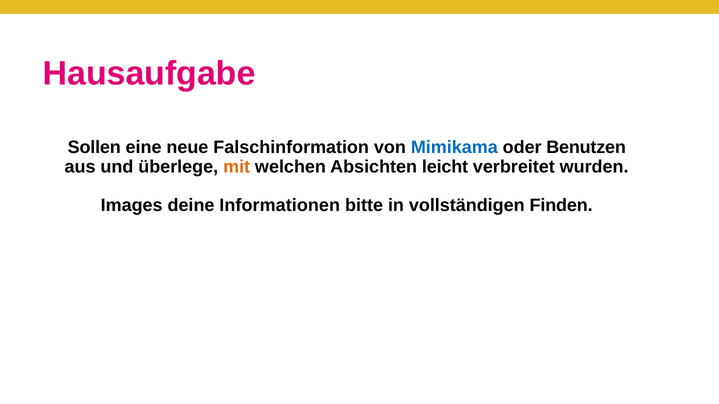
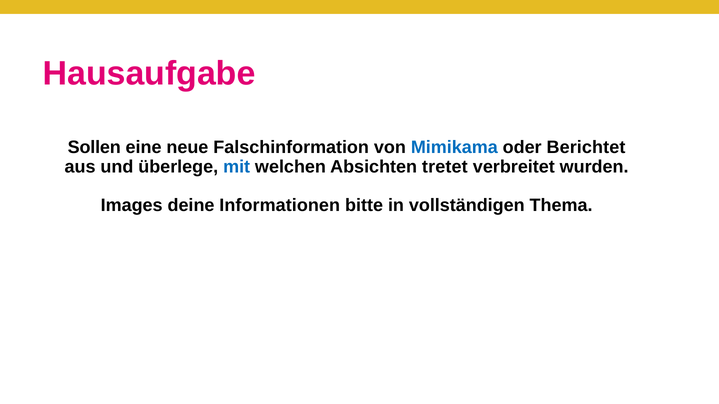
Benutzen: Benutzen -> Berichtet (586, 147)
mit colour: orange -> blue (237, 167)
leicht: leicht -> tretet (445, 167)
Finden: Finden -> Thema (561, 206)
